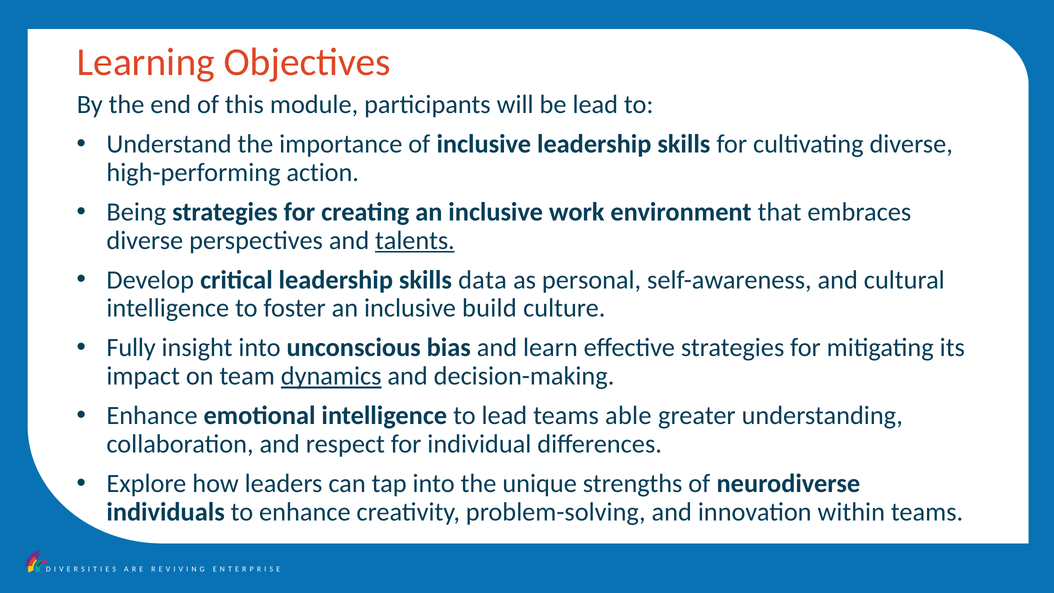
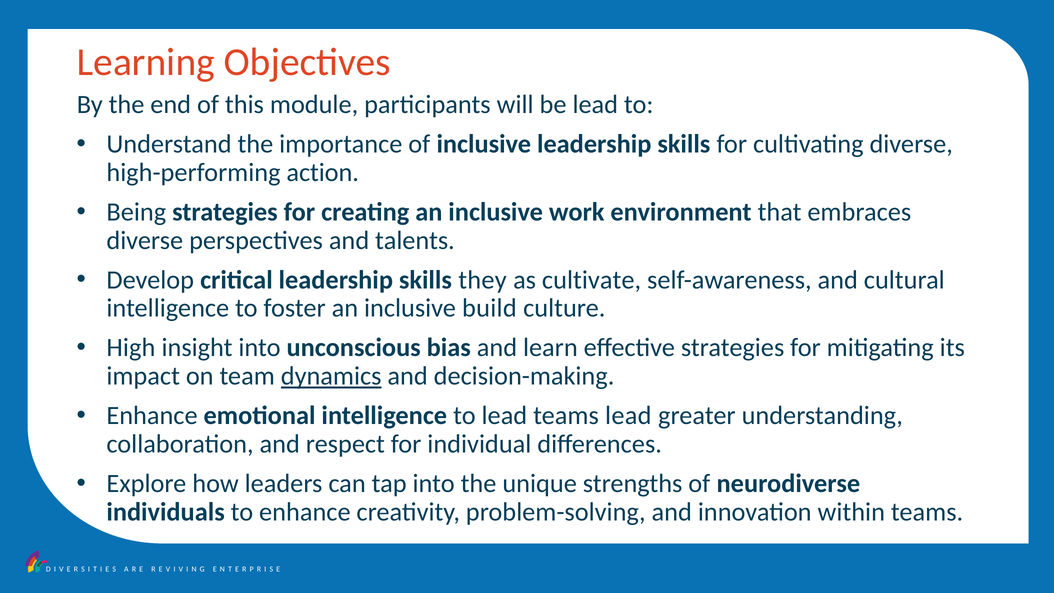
talents underline: present -> none (415, 240)
data: data -> they (482, 280)
personal: personal -> cultivate (592, 280)
Fully: Fully -> High (131, 348)
teams able: able -> lead (628, 416)
